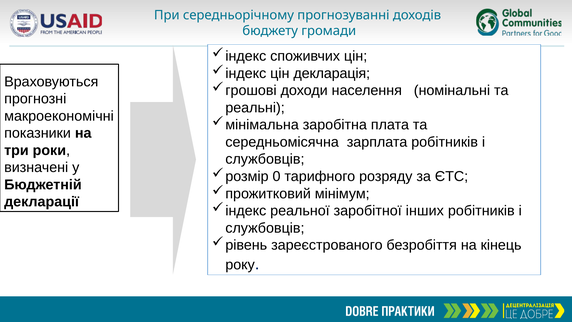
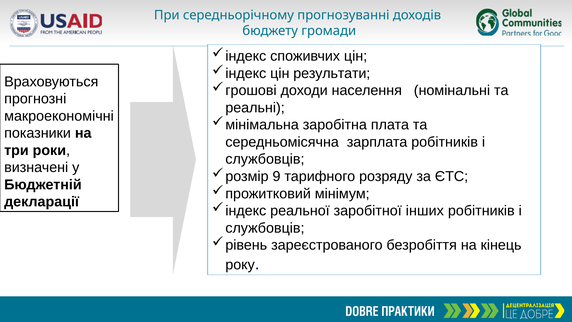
декларація: декларація -> результати (332, 73)
0: 0 -> 9 (277, 176)
